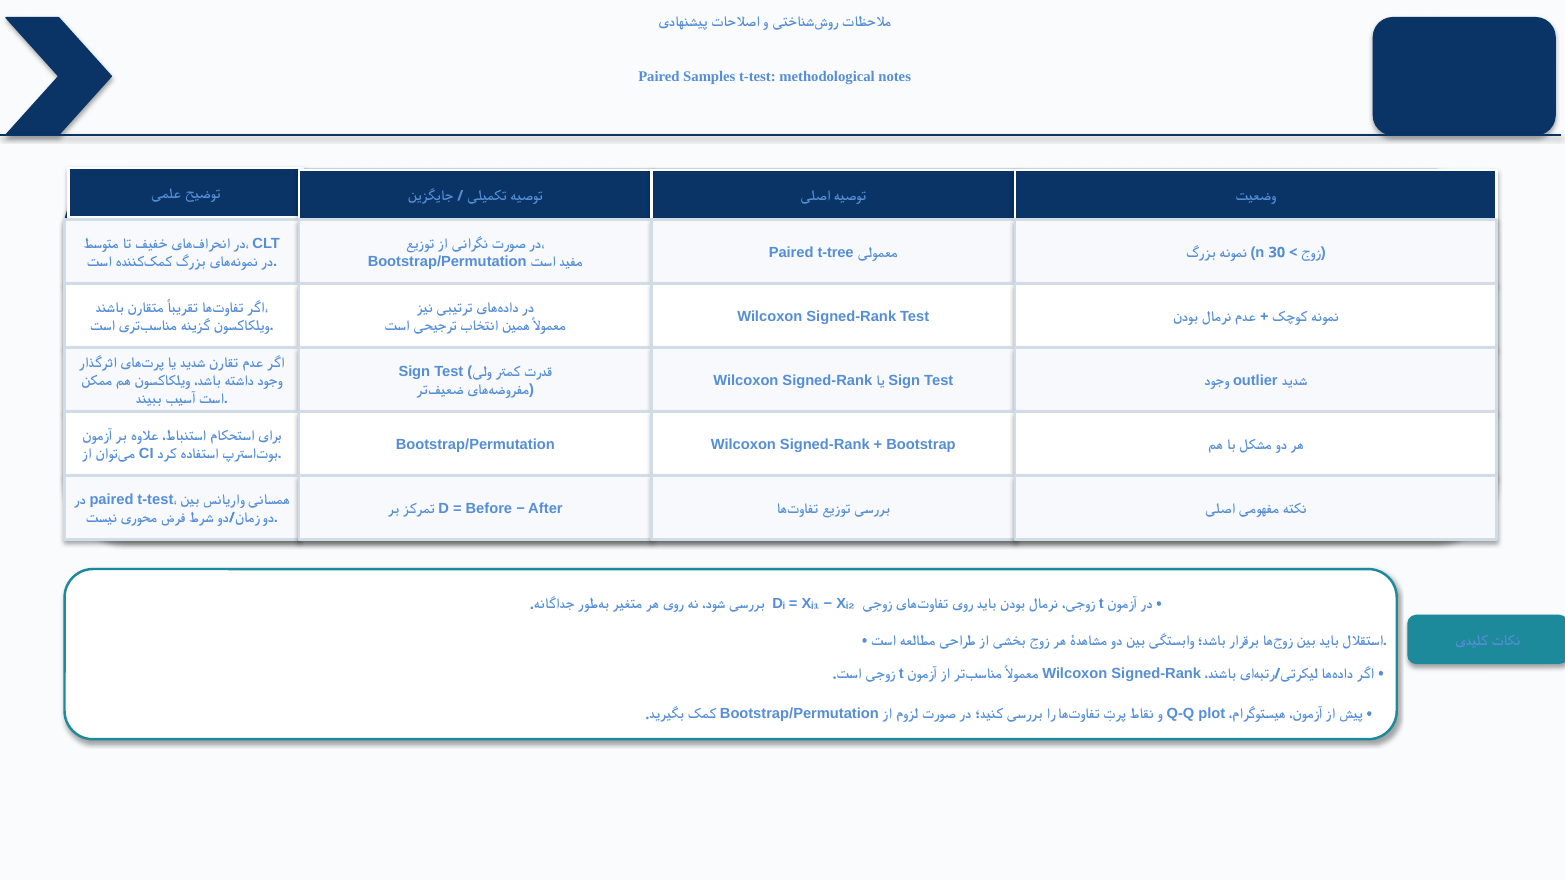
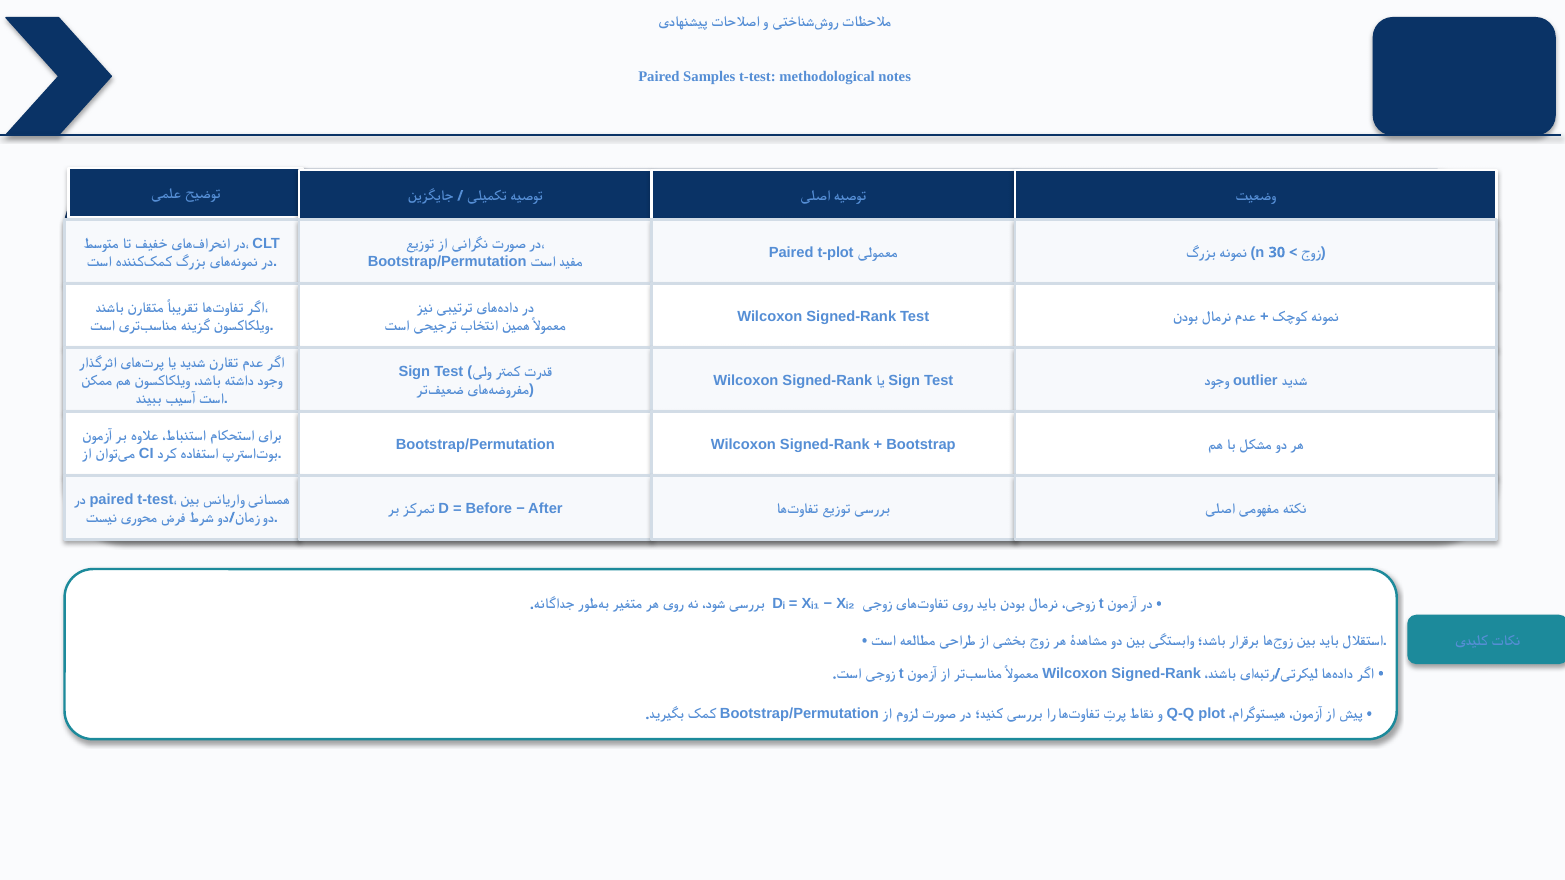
t-tree: t-tree -> t-plot (836, 253)
